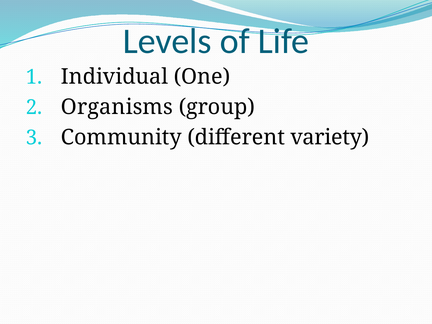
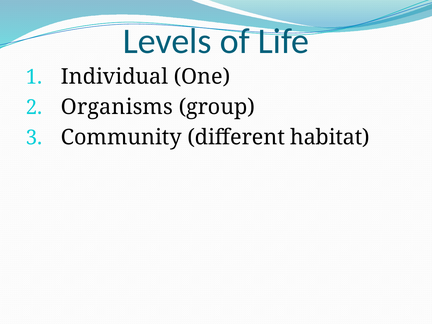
variety: variety -> habitat (330, 137)
